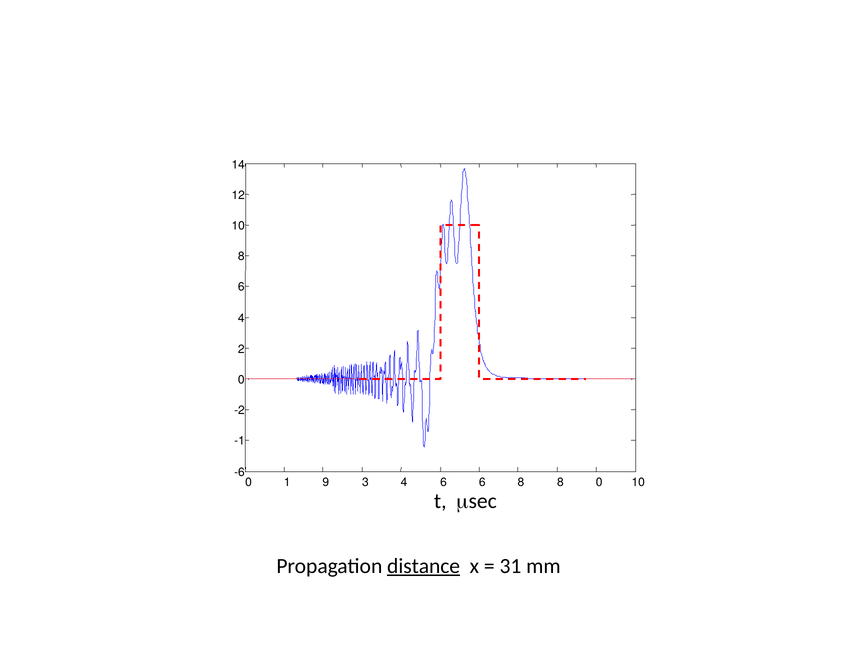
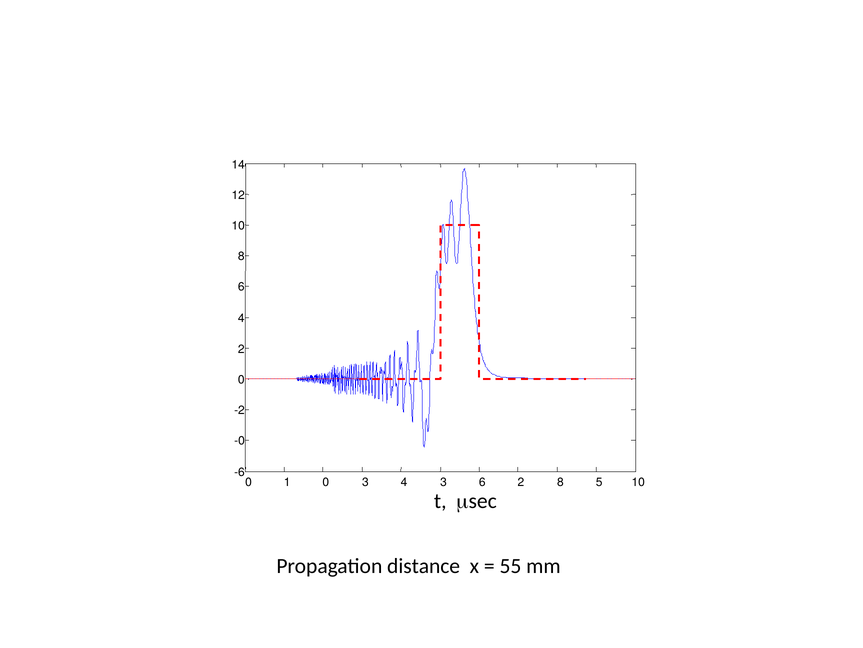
-1: -1 -> -0 (240, 440)
1 9: 9 -> 0 (326, 482)
3 4 6: 6 -> 3 (444, 482)
8: 8 -> 2 (521, 482)
8 0: 0 -> 5 (599, 482)
distance underline: present -> none (424, 565)
31: 31 -> 55 (510, 565)
